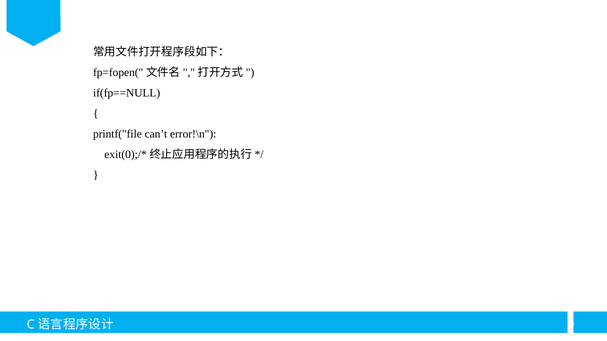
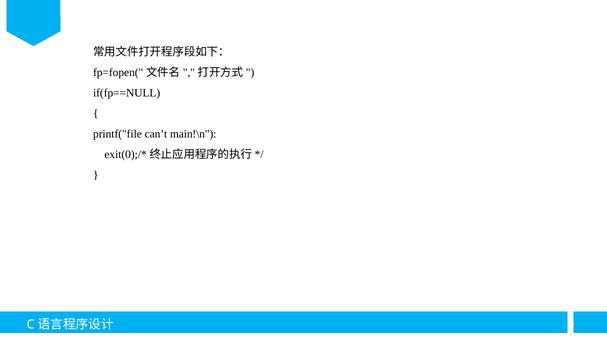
error!\n: error!\n -> main!\n (193, 134)
